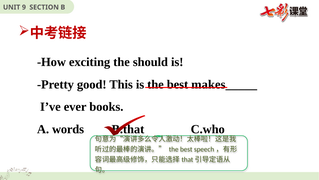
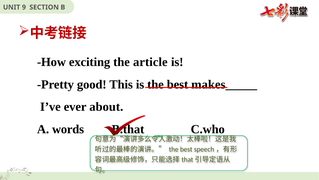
should: should -> article (150, 62)
books: books -> about (106, 107)
